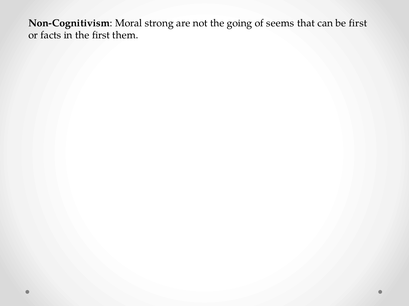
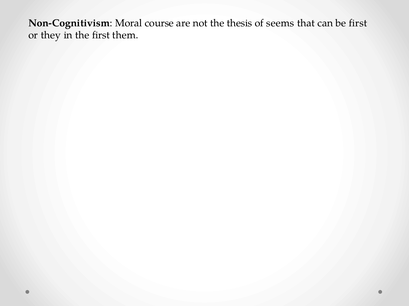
strong: strong -> course (159, 23)
going: going -> thesis (240, 23)
facts: facts -> they (51, 35)
